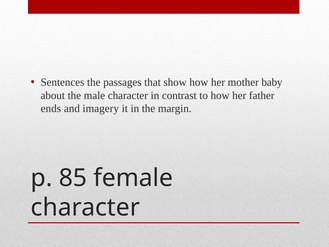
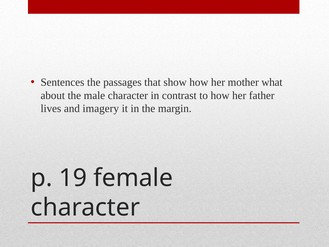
baby: baby -> what (272, 82)
ends: ends -> lives (51, 109)
85: 85 -> 19 (73, 178)
